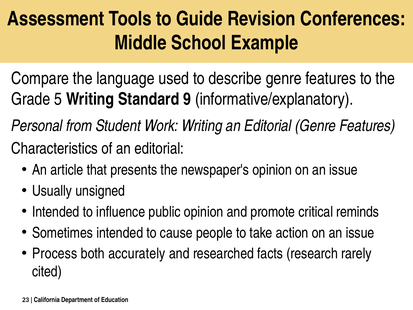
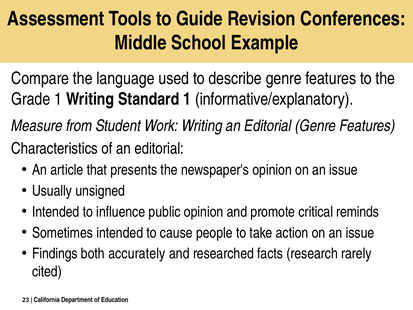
Grade 5: 5 -> 1 (58, 99)
Standard 9: 9 -> 1 (187, 99)
Personal: Personal -> Measure (37, 126)
Process: Process -> Findings (55, 254)
